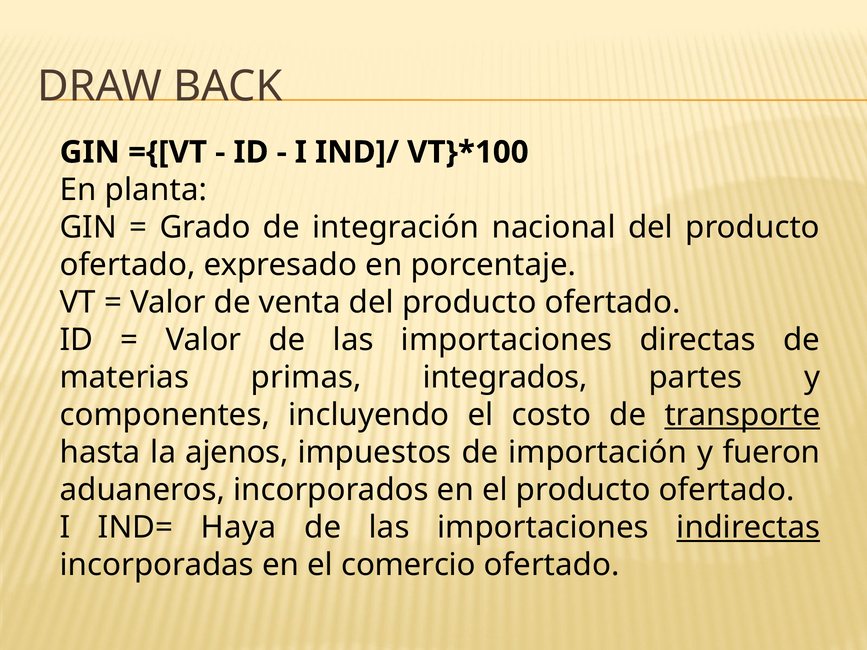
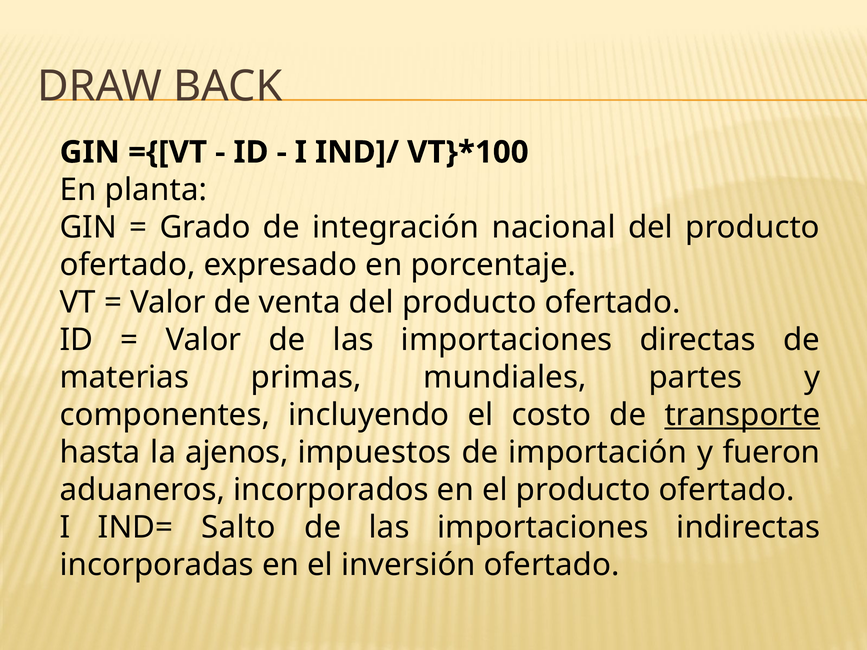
integrados: integrados -> mundiales (505, 378)
Haya: Haya -> Salto (239, 528)
indirectas underline: present -> none (748, 528)
comercio: comercio -> inversión (408, 565)
